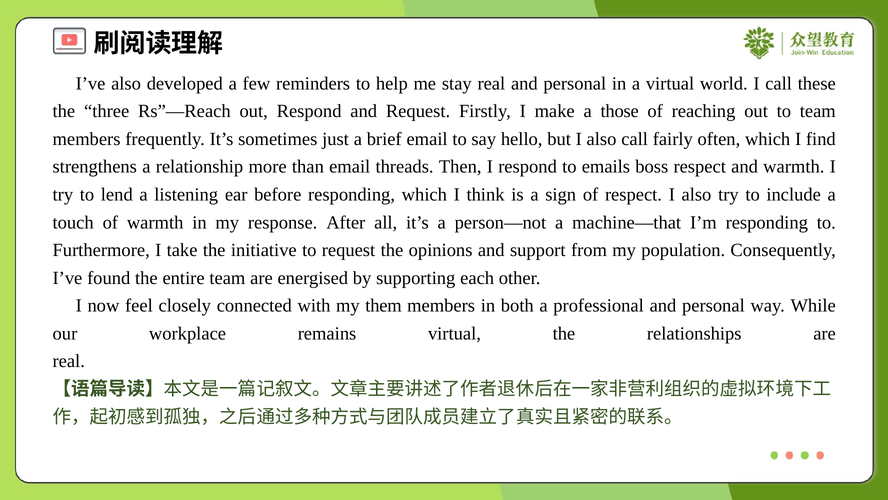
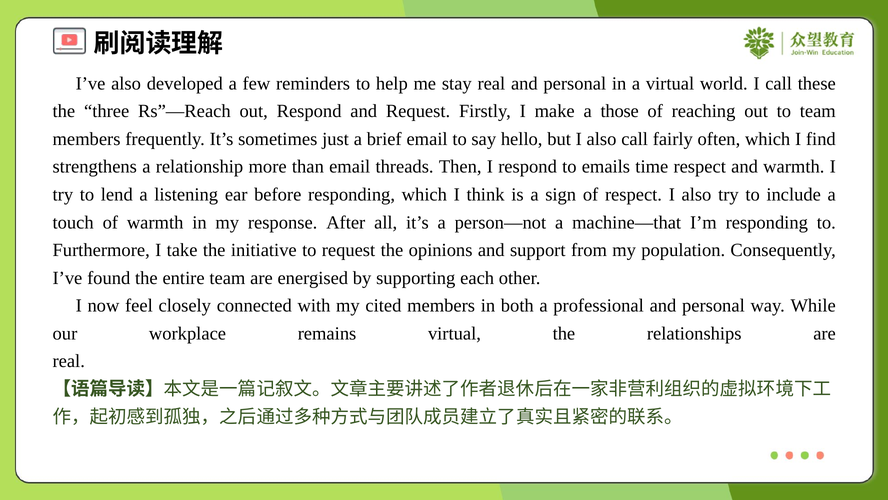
boss: boss -> time (652, 167)
them: them -> cited (383, 305)
